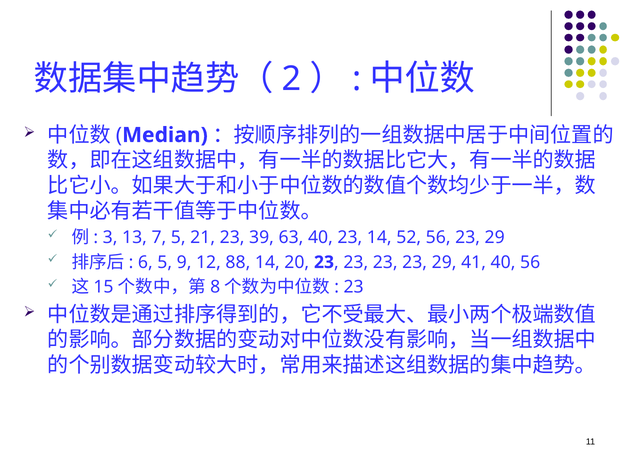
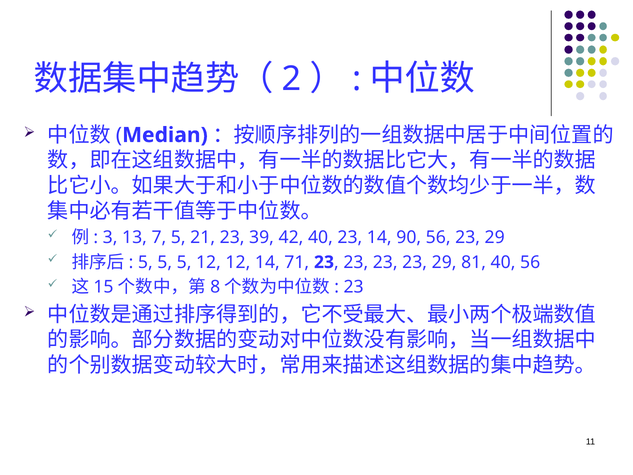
63: 63 -> 42 (291, 237)
52: 52 -> 90 (409, 237)
6: 6 -> 5 (145, 262)
9: 9 -> 5 (184, 262)
12 88: 88 -> 12 (238, 262)
20: 20 -> 71 (297, 262)
41: 41 -> 81 (474, 262)
